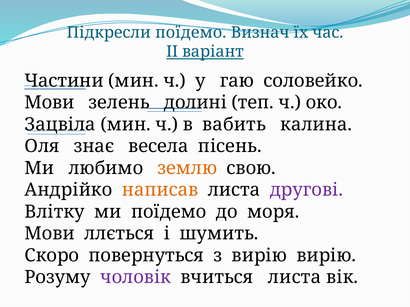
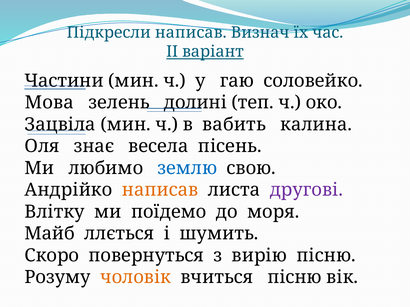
Підкресли поїдемо: поїдемо -> написав (191, 32)
Мови: Мови -> Мова (49, 103)
землю colour: orange -> blue (187, 168)
Мови: Мови -> Майб (50, 234)
вирію вирію: вирію -> пісню (326, 256)
чоловік colour: purple -> orange (136, 278)
вчиться листа: листа -> пісню (295, 278)
